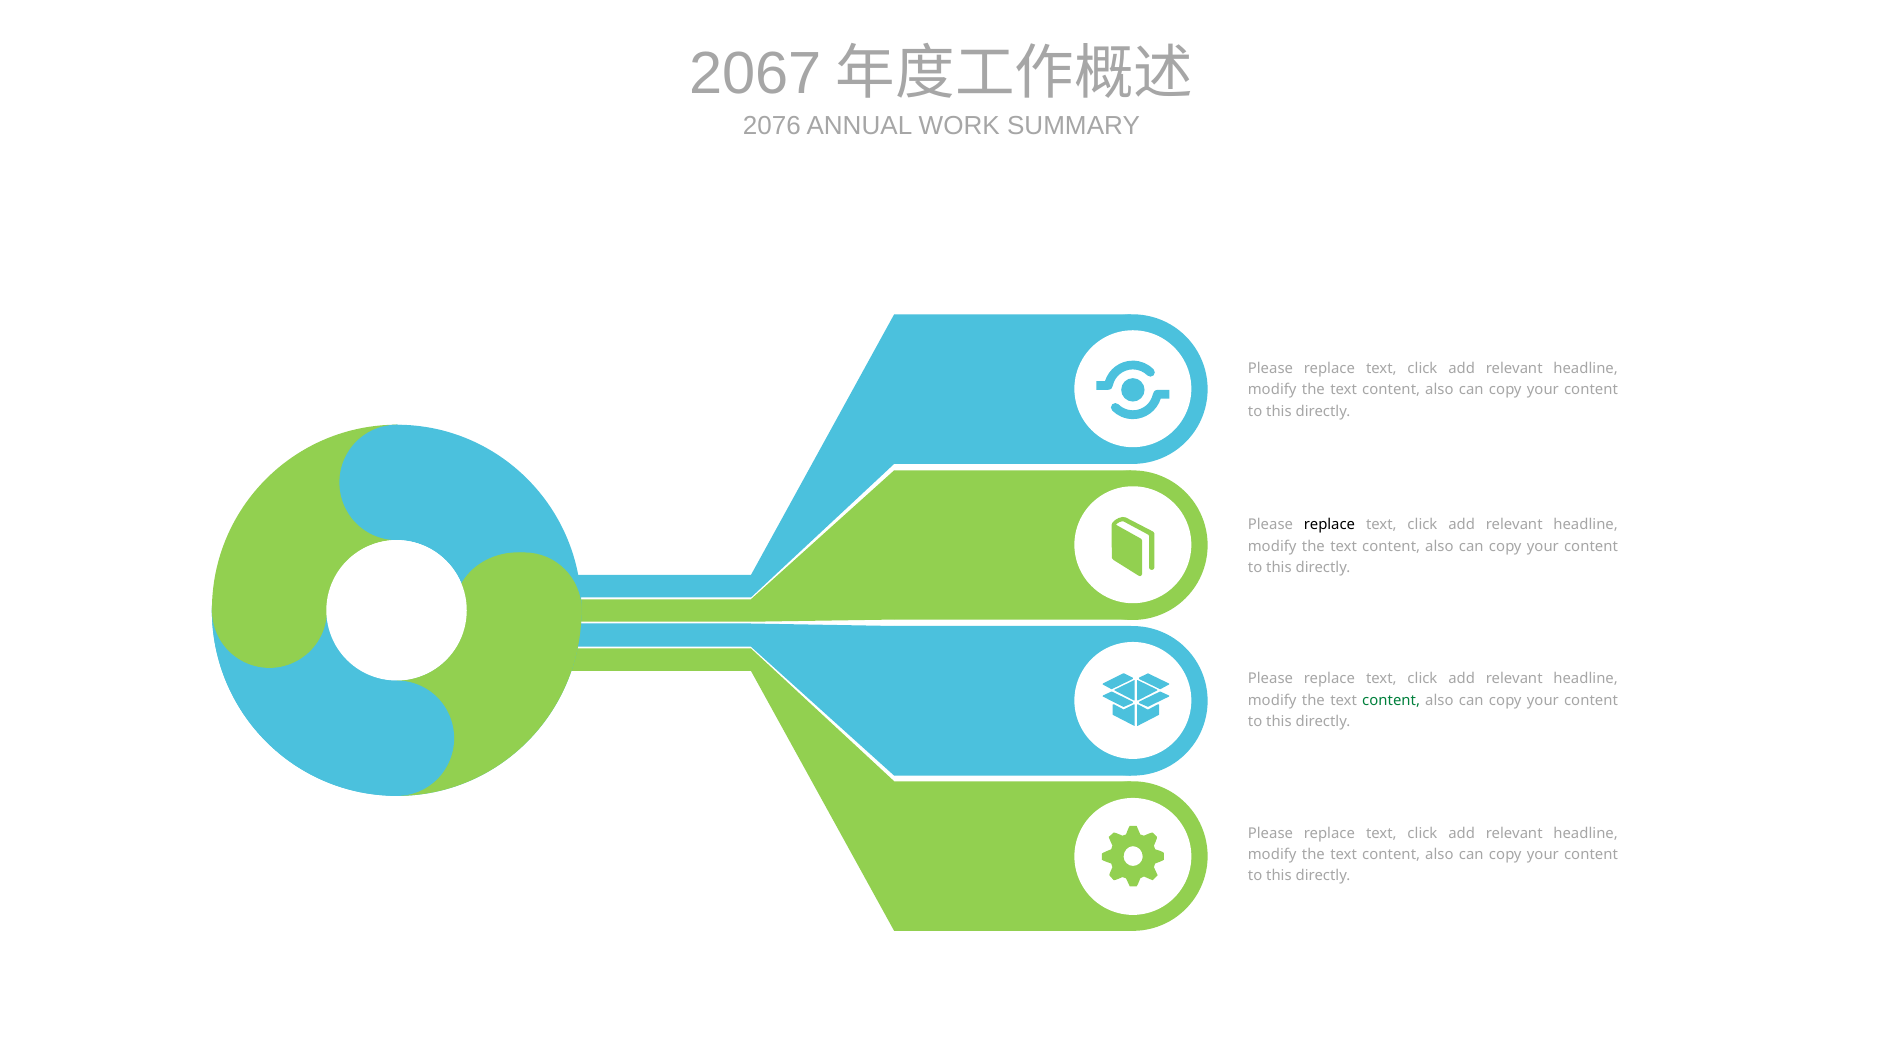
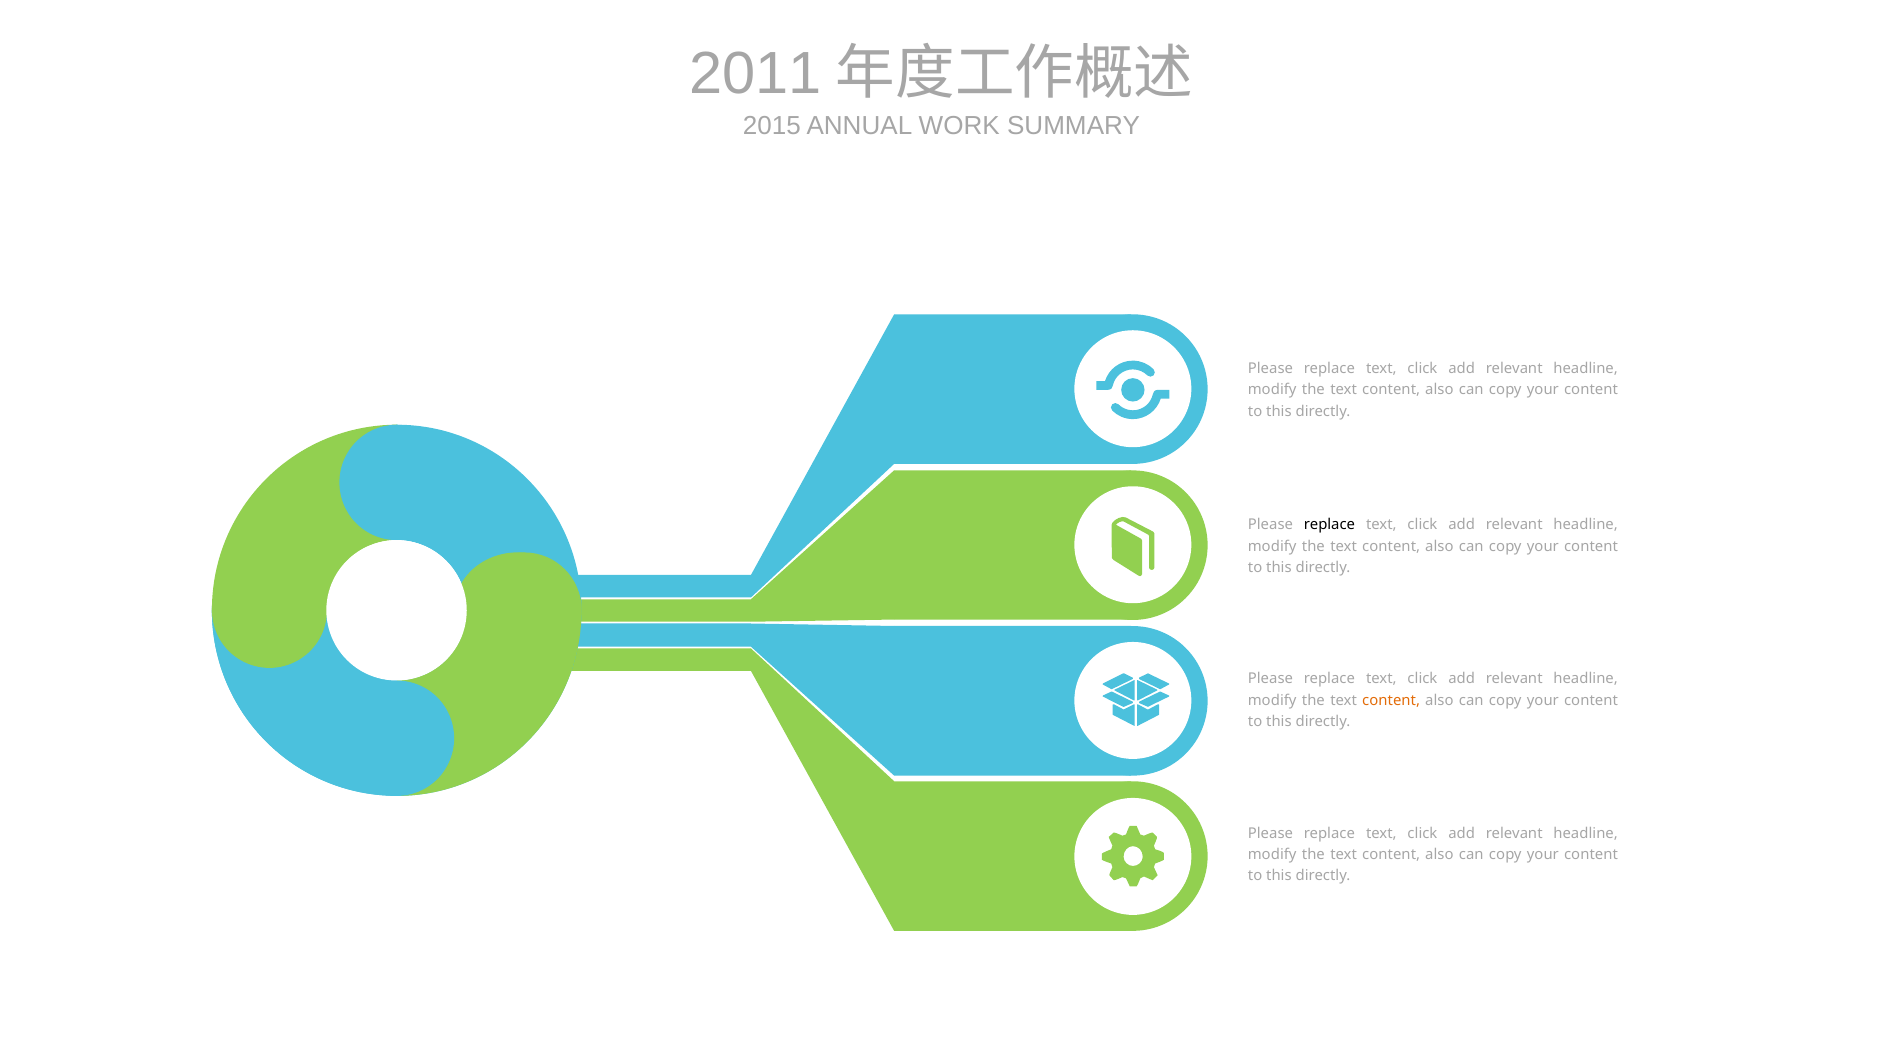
2067: 2067 -> 2011 (756, 74)
2076: 2076 -> 2015 (772, 126)
content colour: green -> orange (1391, 700)
